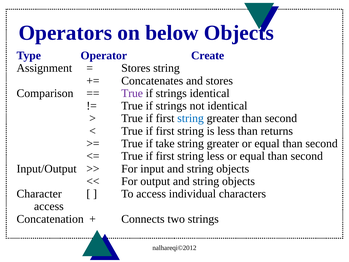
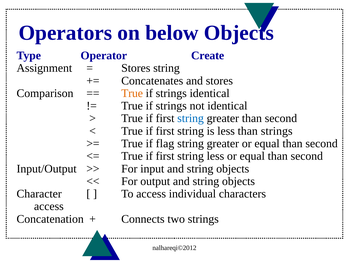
True colour: purple -> orange (132, 93)
than returns: returns -> strings (277, 131)
take: take -> flag (165, 143)
